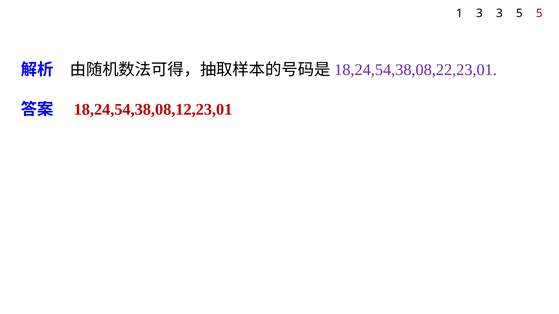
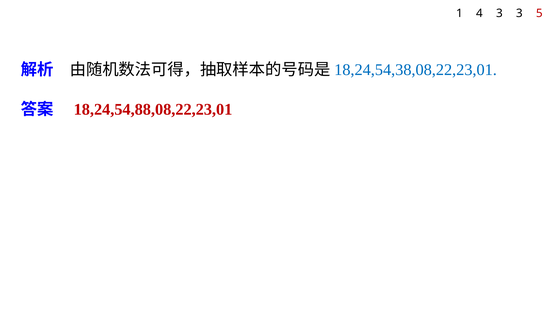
1 3: 3 -> 4 (479, 13)
3 5: 5 -> 3 (519, 13)
18,24,54,38,08,22,23,01 colour: purple -> blue (416, 70)
18,24,54,38,08,12,23,01: 18,24,54,38,08,12,23,01 -> 18,24,54,88,08,22,23,01 (153, 110)
